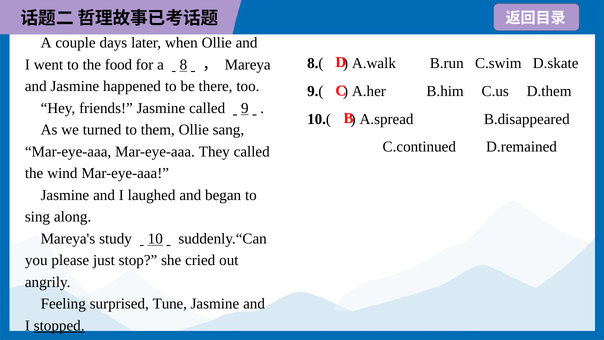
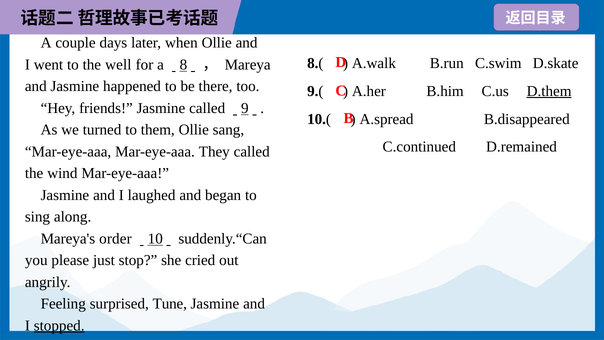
food: food -> well (118, 64)
D.them underline: none -> present (549, 91)
study: study -> order (115, 238)
